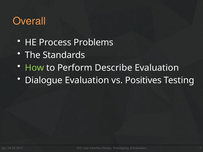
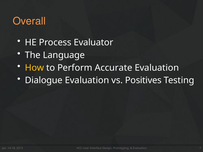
Problems: Problems -> Evaluator (94, 43)
Standards: Standards -> Language (64, 55)
How colour: light green -> yellow (34, 68)
Describe: Describe -> Accurate (113, 68)
